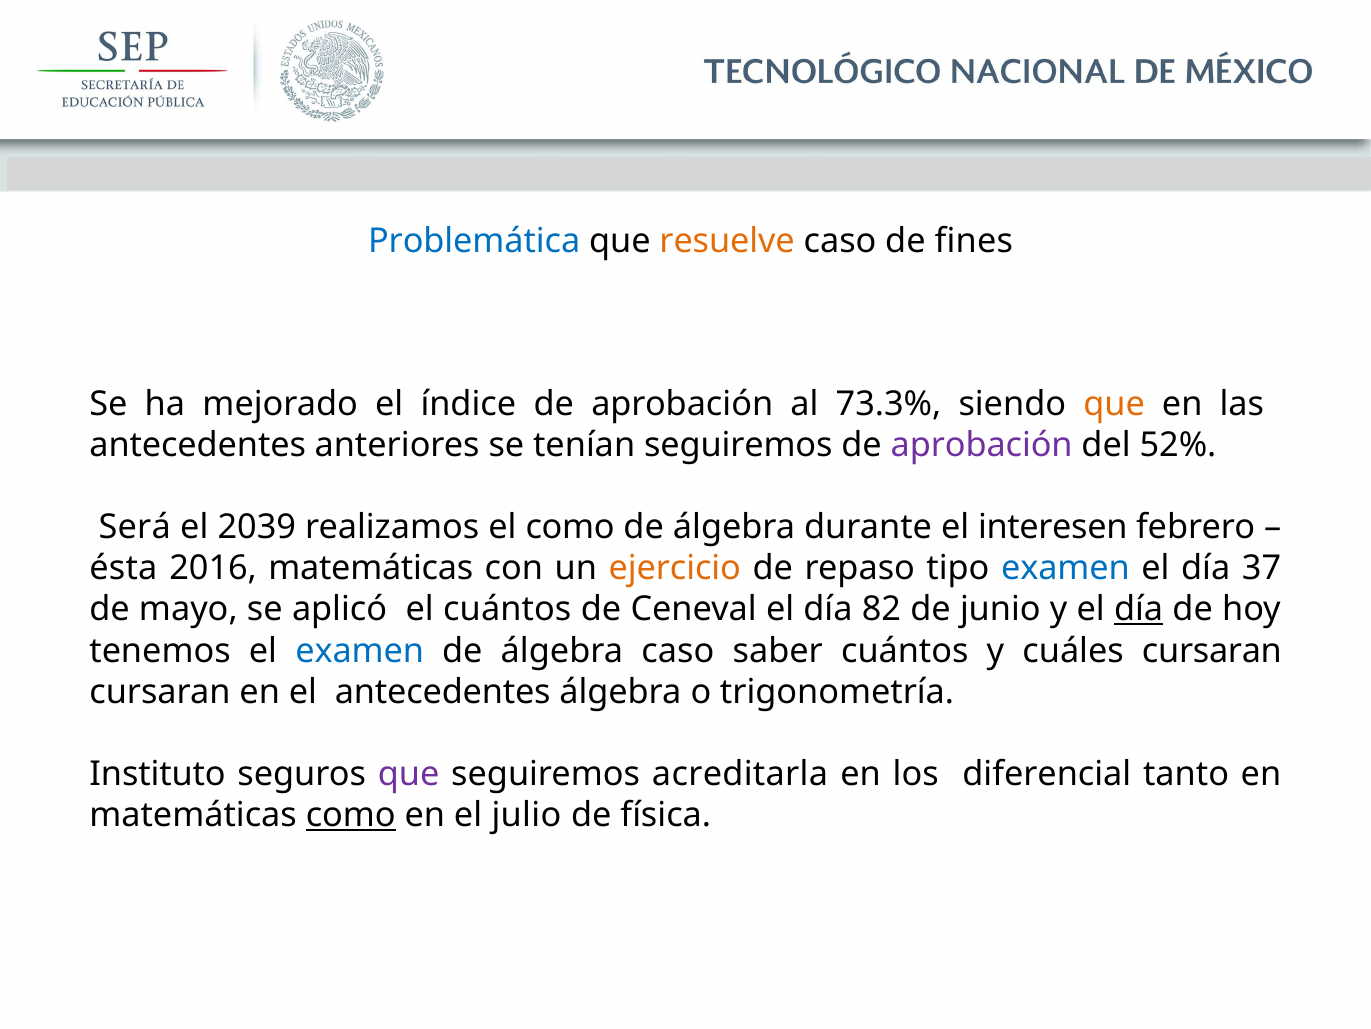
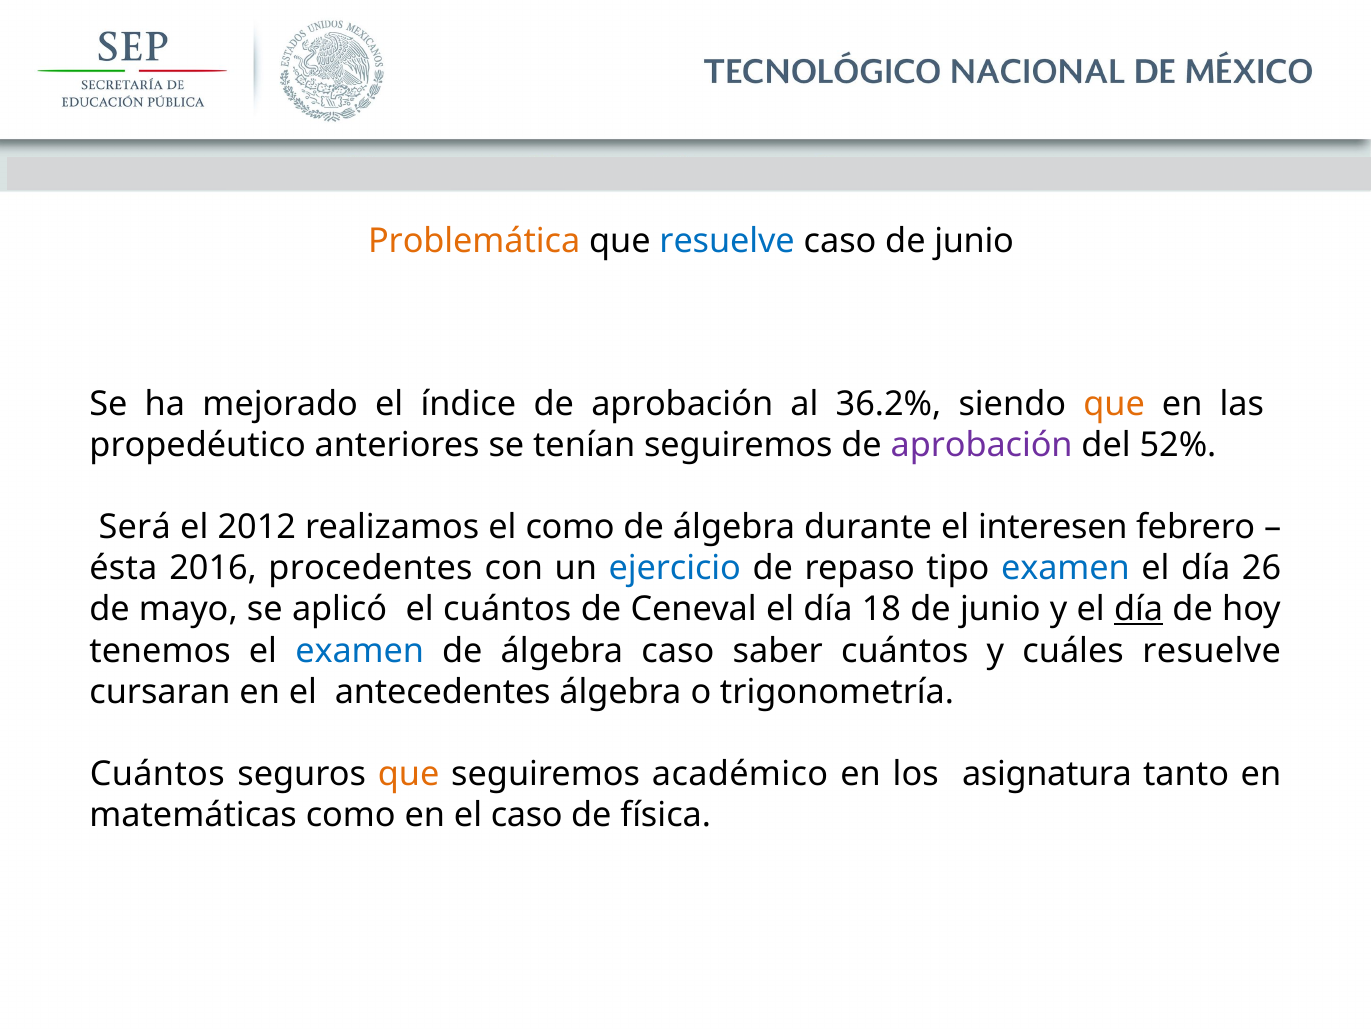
Problemática colour: blue -> orange (474, 241)
resuelve colour: orange -> blue (727, 241)
caso de fines: fines -> junio (974, 241)
73.3%: 73.3% -> 36.2% (889, 403)
antecedentes: antecedentes -> propedéutico (198, 445)
2039: 2039 -> 2012 (257, 527)
2016 matemáticas: matemáticas -> procedentes (371, 568)
ejercicio colour: orange -> blue (675, 568)
37: 37 -> 26 (1262, 568)
82: 82 -> 18 (881, 609)
cuáles cursaran: cursaran -> resuelve (1212, 650)
Instituto: Instituto -> Cuántos (157, 774)
que colour: purple -> orange (409, 774)
acreditarla: acreditarla -> académico (740, 774)
diferencial: diferencial -> asignatura (1047, 774)
como underline: present -> none (351, 815)
el julio: julio -> caso (527, 815)
